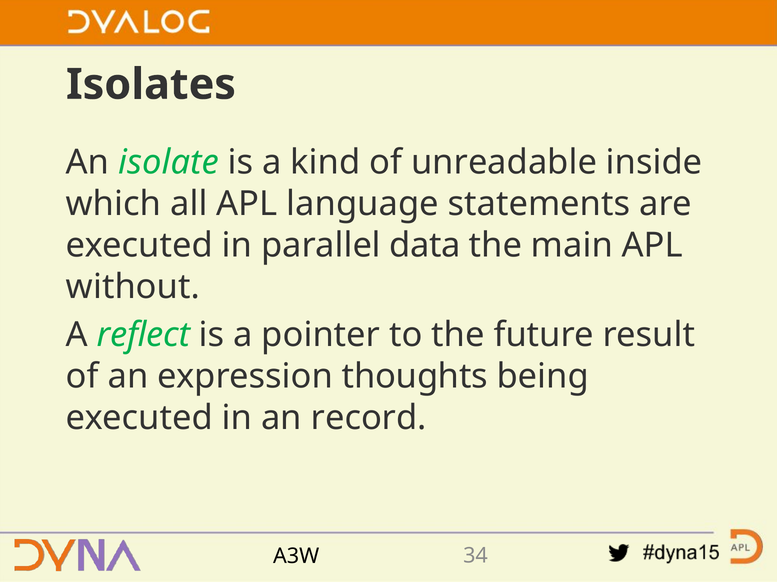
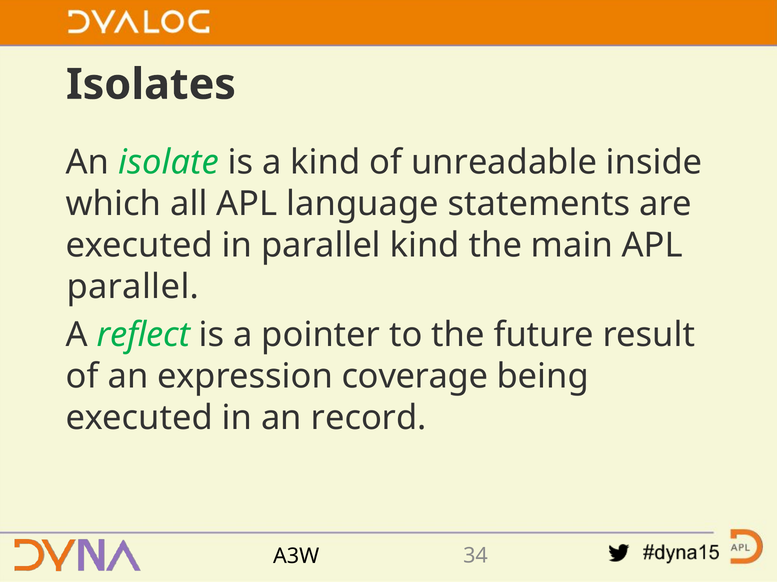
parallel data: data -> kind (425, 245)
without: without -> parallel (133, 286)
thoughts: thoughts -> coverage (415, 376)
